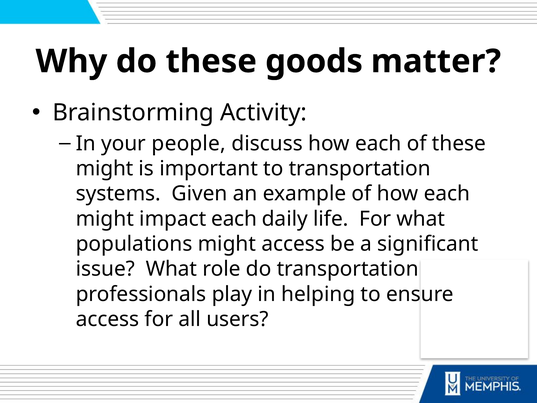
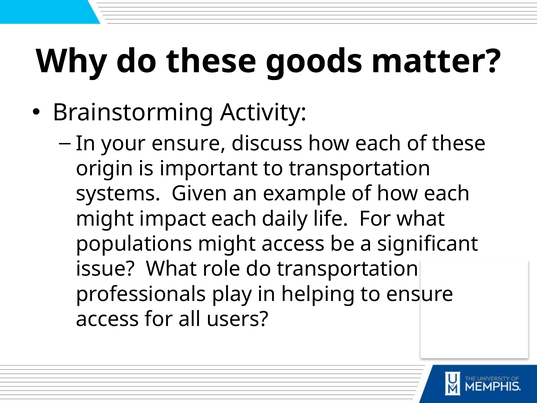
your people: people -> ensure (189, 143)
might: might -> origin (105, 169)
